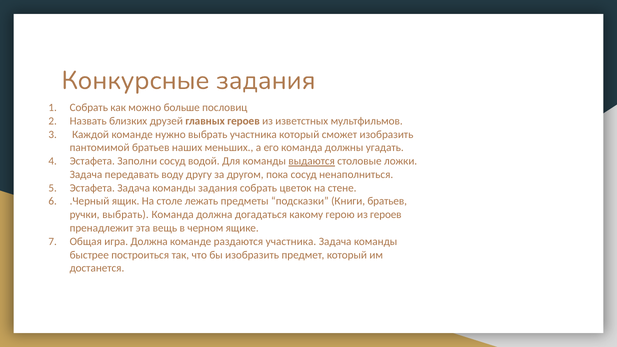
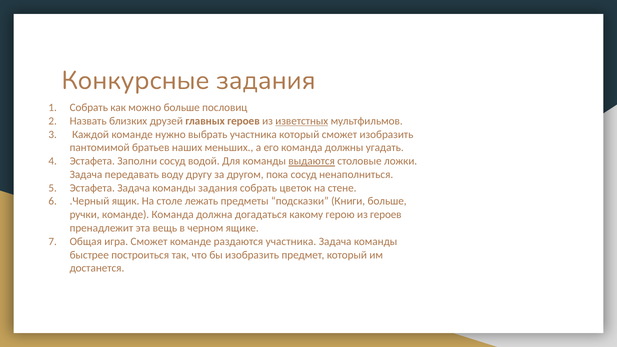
изветстных underline: none -> present (302, 121)
Книги братьев: братьев -> больше (387, 201)
ручки выбрать: выбрать -> команде (126, 215)
игра Должна: Должна -> Сможет (149, 242)
